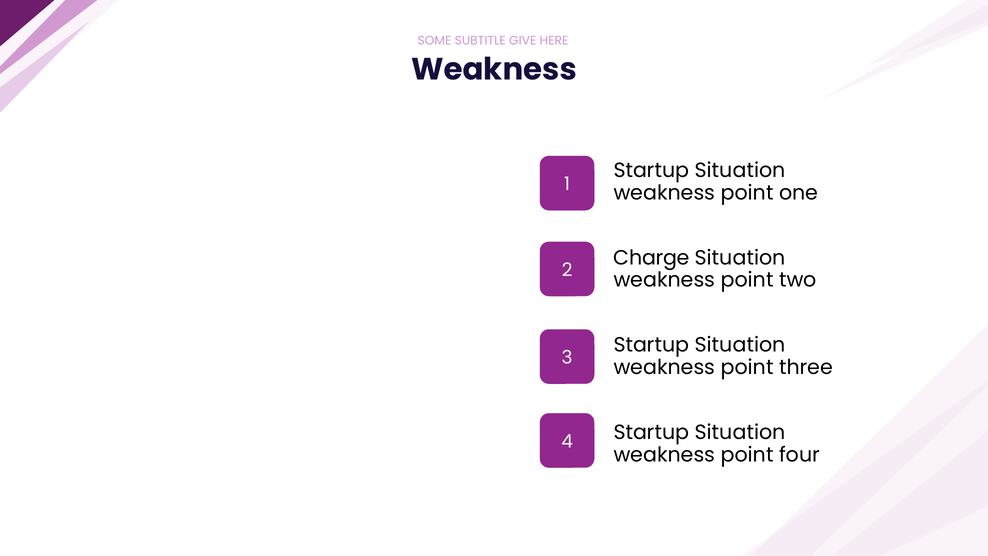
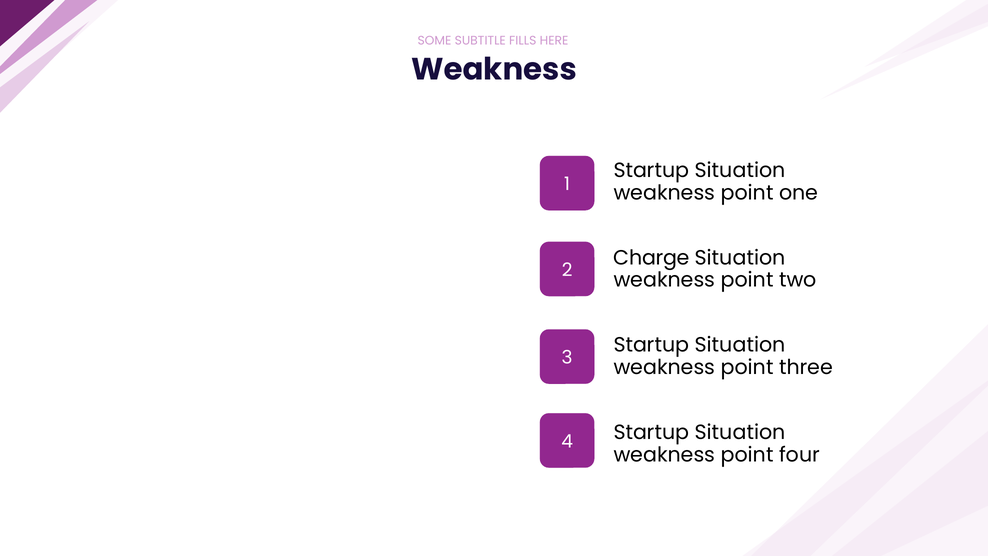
GIVE: GIVE -> FILLS (523, 40)
